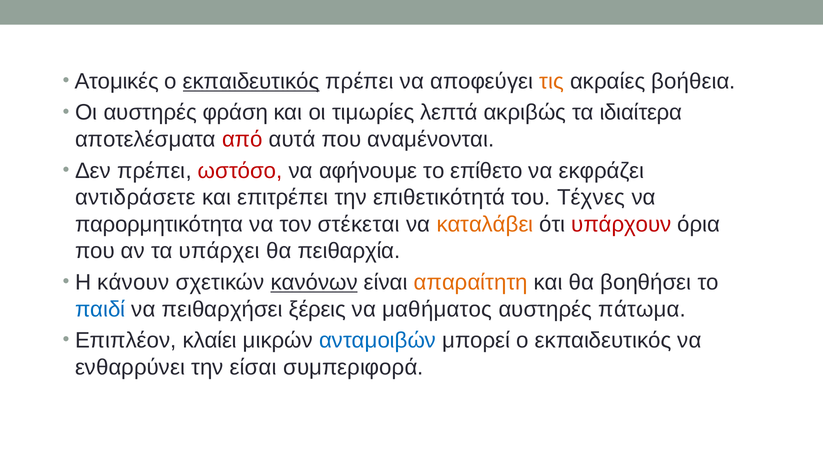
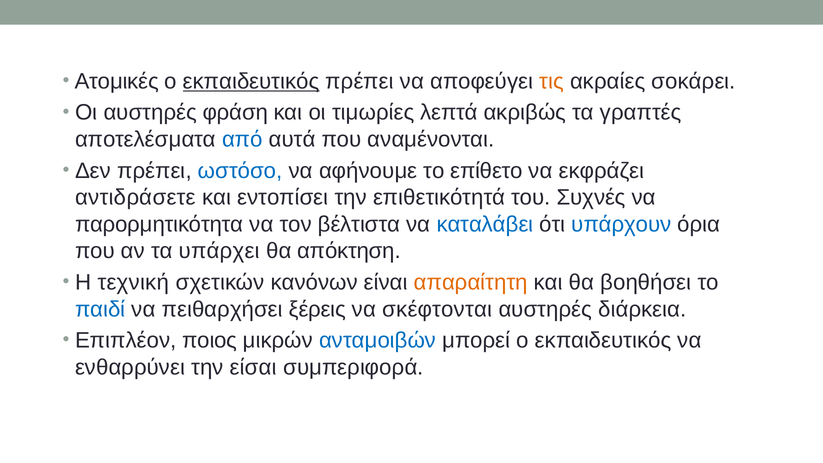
βοήθεια: βοήθεια -> σοκάρει (694, 81)
ιδιαίτερα: ιδιαίτερα -> γραπτές (641, 113)
από colour: red -> blue (242, 139)
ωστόσο colour: red -> blue (240, 171)
επιτρέπει: επιτρέπει -> εντοπίσει (283, 197)
Τέχνες: Τέχνες -> Συχνές (591, 197)
στέκεται: στέκεται -> βέλτιστα (359, 224)
καταλάβει colour: orange -> blue (485, 224)
υπάρχουν colour: red -> blue (621, 224)
πειθαρχία: πειθαρχία -> απόκτηση (349, 251)
κάνουν: κάνουν -> τεχνική (133, 282)
κανόνων underline: present -> none (314, 282)
μαθήματος: μαθήματος -> σκέφτονται (437, 309)
πάτωμα: πάτωμα -> διάρκεια (642, 309)
κλαίει: κλαίει -> ποιος (210, 340)
